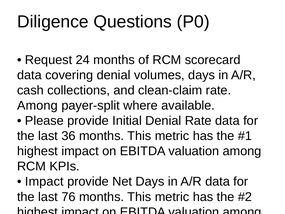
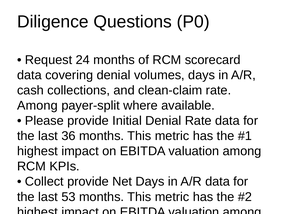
Impact: Impact -> Collect (44, 181)
76: 76 -> 53 (68, 197)
